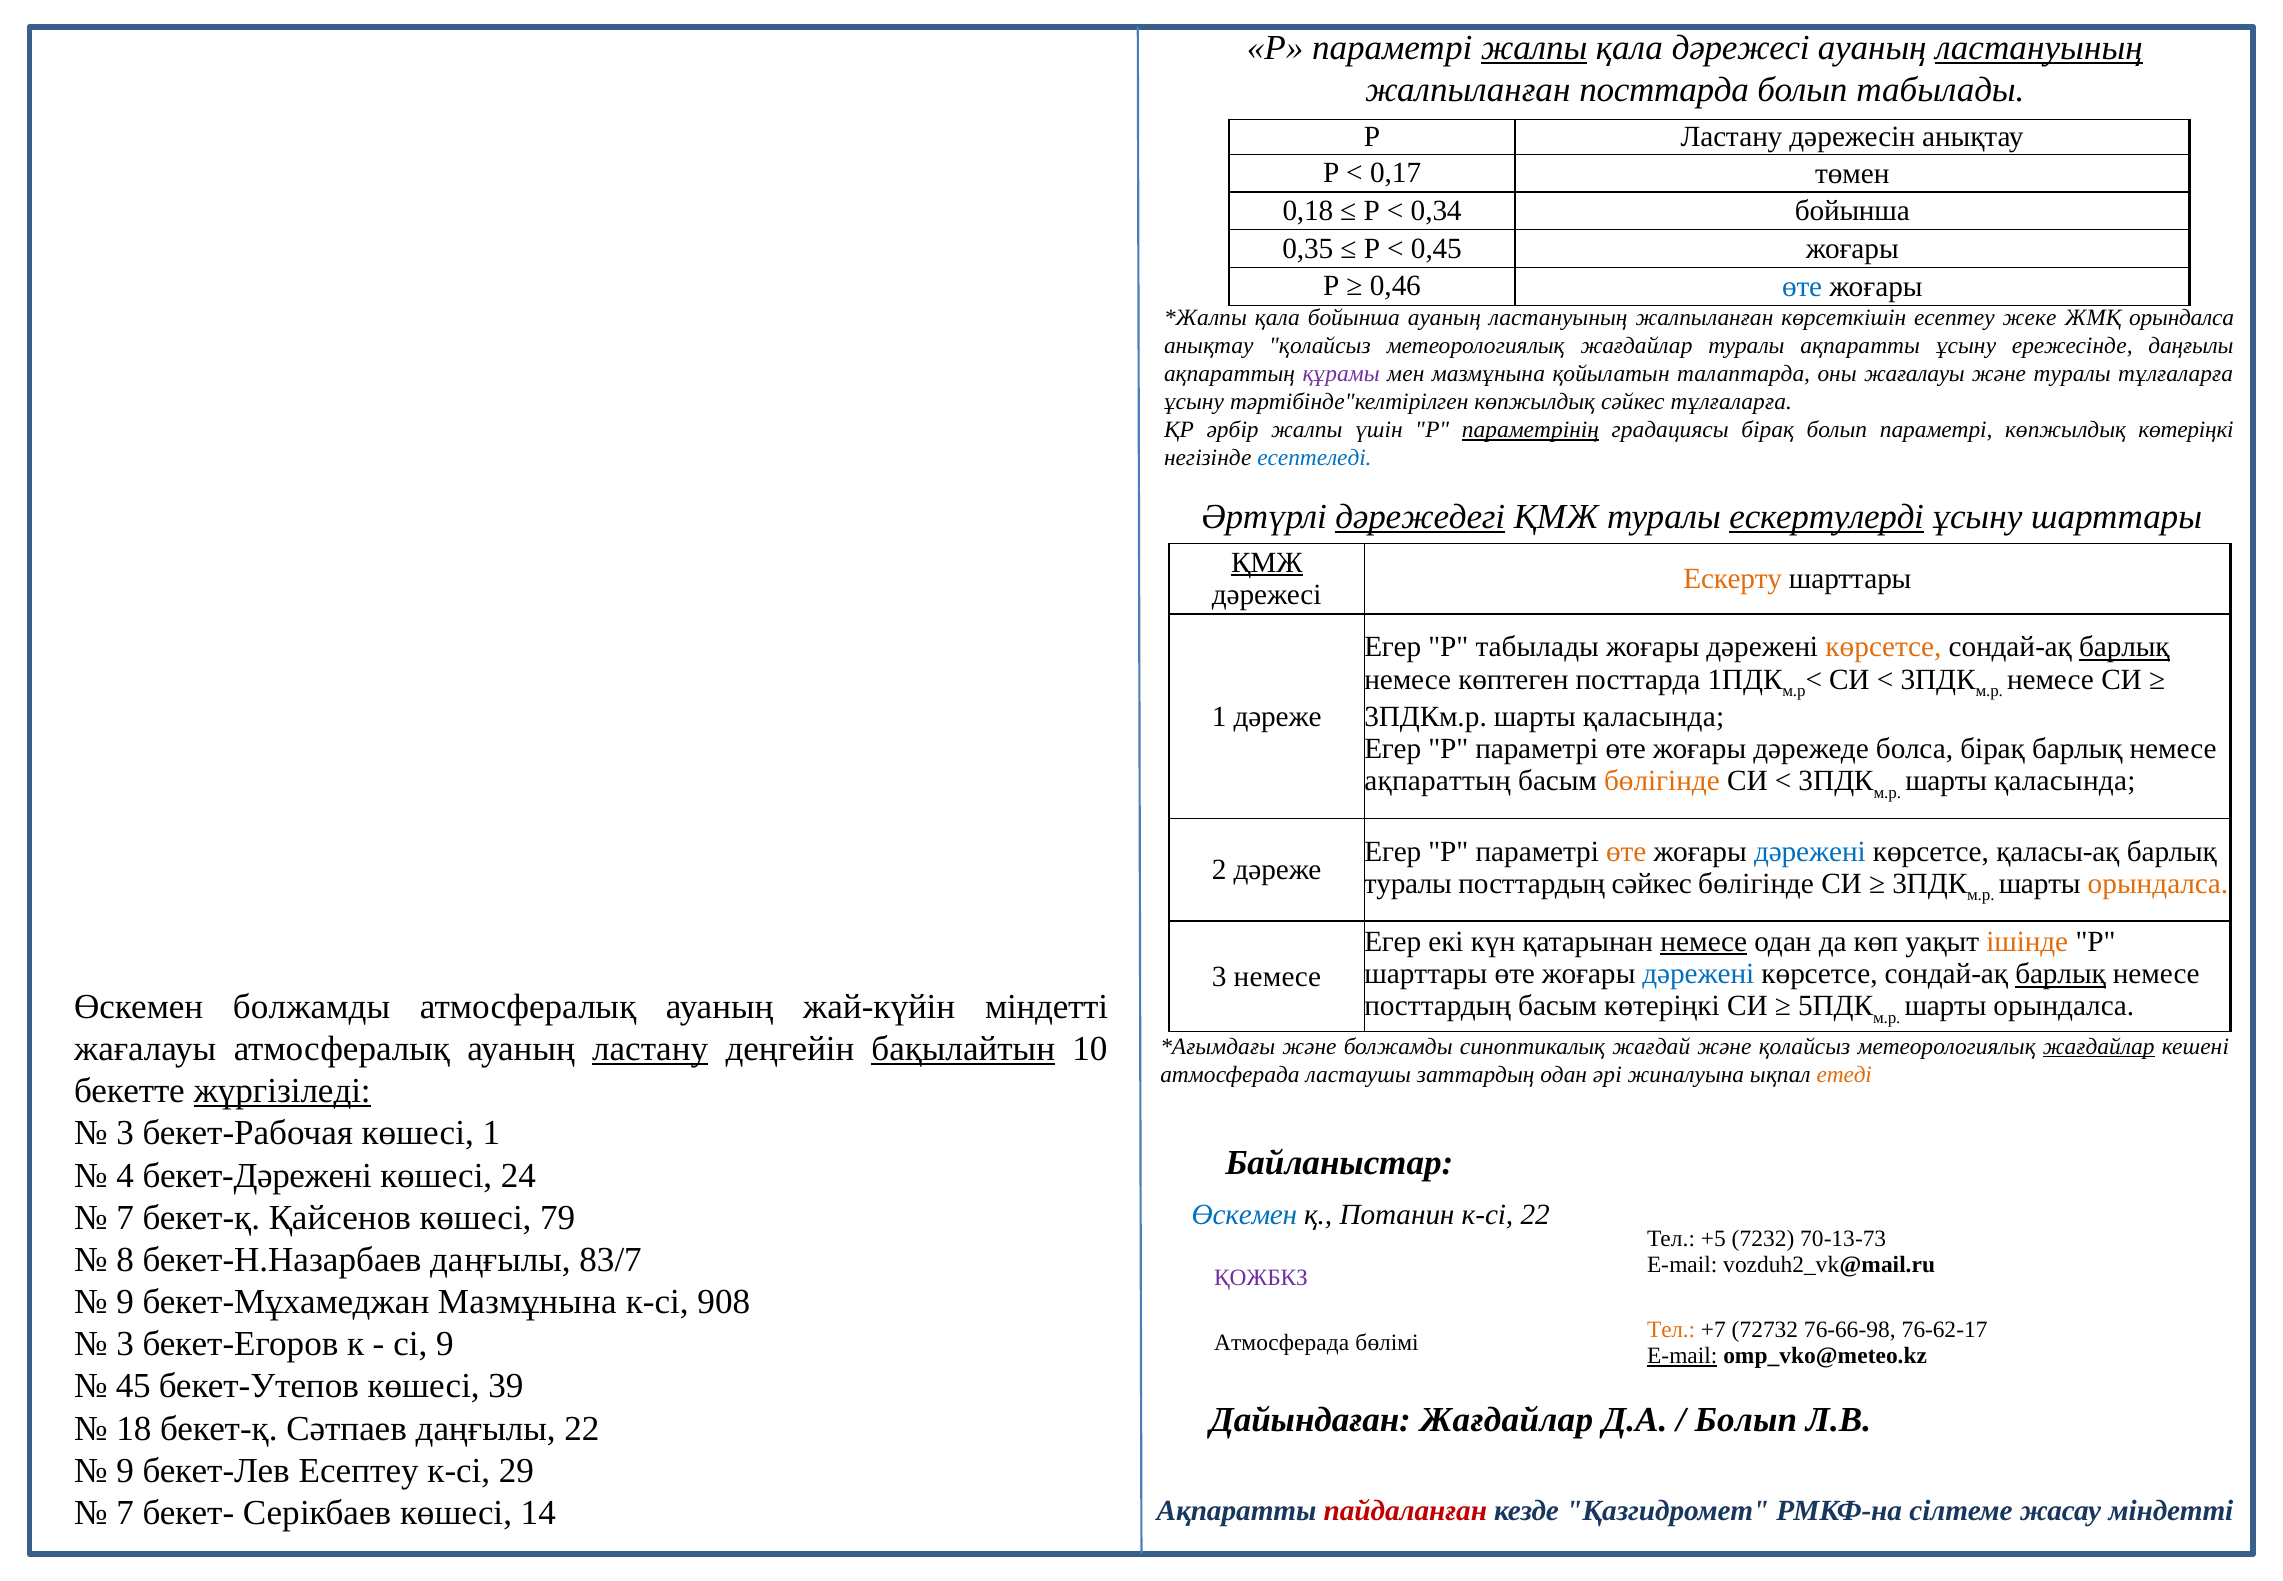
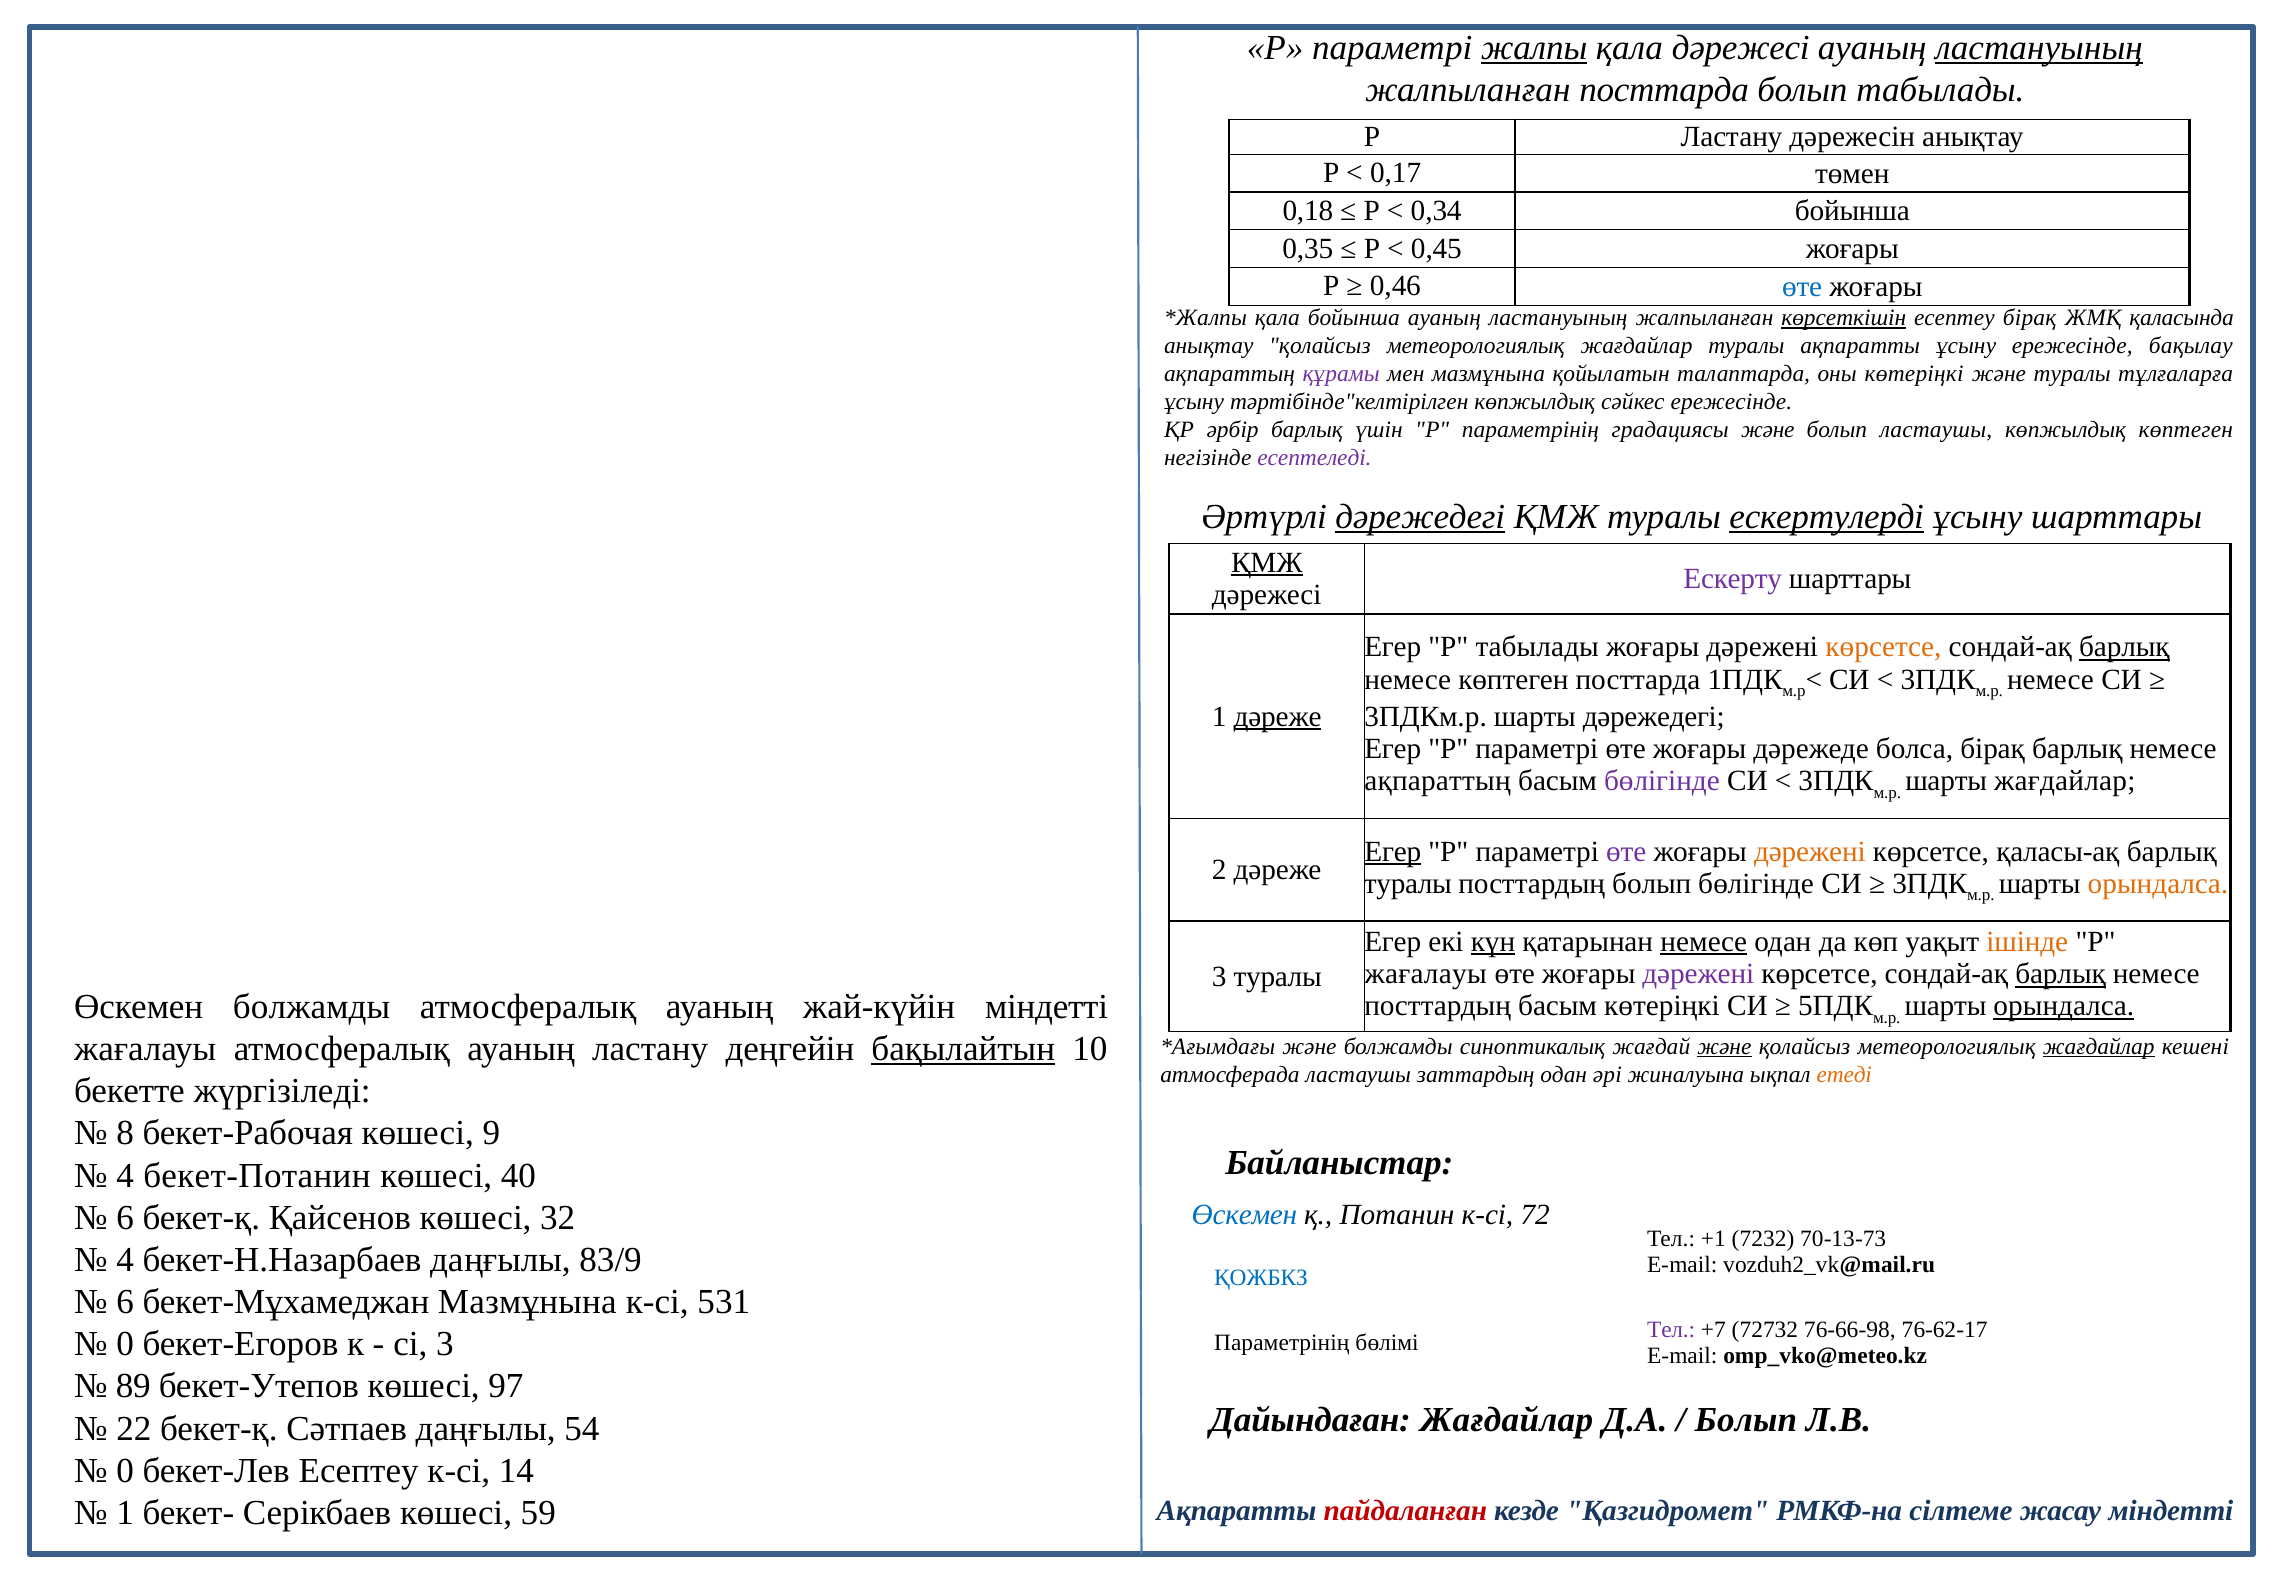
көрсеткішін underline: none -> present (1844, 318)
есептеу жеке: жеке -> бірақ (2030, 318)
ЖМҚ орындалса: орындалса -> қаласында (2182, 318)
ережесінде даңғылы: даңғылы -> бақылау (2191, 346)
оны жағалауы: жағалауы -> көтеріңкі (1914, 374)
сәйкес тұлғаларға: тұлғаларға -> ережесінде (1731, 402)
әрбір жалпы: жалпы -> барлық (1307, 430)
параметрінің underline: present -> none (1530, 430)
градациясы бірақ: бірақ -> және (1768, 430)
болып параметрі: параметрі -> ластаушы (1936, 430)
көпжылдық көтеріңкі: көтеріңкі -> көптеген (2186, 430)
есептеледі colour: blue -> purple (1314, 458)
Ескерту colour: orange -> purple (1733, 579)
дәреже underline: none -> present (1278, 716)
3ПДКм.р шарты қаласында: қаласында -> дәрежедегі (1654, 716)
бөлігінде colour: orange -> purple (1662, 781)
қаласында: қаласында -> жағдайлар (2065, 781)
Егер underline: none -> present (1393, 851)
өте colour: orange -> purple (1626, 851)
дәрежені colour: blue -> orange (1810, 851)
посттардың сәйкес: сәйкес -> болып (1652, 883)
күн underline: none -> present (1493, 941)
шарттары: шарттары -> жағалауы (1426, 974)
дәрежені colour: blue -> purple (1698, 974)
3 немесе: немесе -> туралы (1278, 976)
орындалса underline: none -> present (2064, 1006)
ластану underline: present -> none (650, 1049)
және underline: none -> present (1724, 1046)
жүргізіледі underline: present -> none (282, 1091)
3: 3 -> 8 (125, 1133)
көшесі 1: 1 -> 9 (491, 1133)
бекет-Дәрежені: бекет-Дәрежені -> бекет-Потанин (257, 1175)
24: 24 -> 40 (518, 1175)
к-сі 22: 22 -> 72 (1535, 1215)
7: 7 -> 6 (125, 1217)
79: 79 -> 32 (558, 1217)
+5: +5 -> +1 (1713, 1238)
8: 8 -> 4 (125, 1259)
83/7: 83/7 -> 83/9 (611, 1259)
ҚОЖБКЗ colour: purple -> blue (1261, 1277)
9: 9 -> 6 (125, 1302)
908: 908 -> 531 (724, 1302)
Тел colour: orange -> purple (1671, 1329)
3: 3 -> 0 (125, 1344)
сі 9: 9 -> 3 (445, 1344)
Атмосферада: Атмосферада -> Параметрінің (1282, 1342)
E-mail underline: present -> none (1682, 1355)
45: 45 -> 89 (133, 1386)
39: 39 -> 97 (506, 1386)
18: 18 -> 22 (134, 1428)
даңғылы 22: 22 -> 54 (582, 1428)
9: 9 -> 0 (125, 1470)
29: 29 -> 14 (516, 1470)
7: 7 -> 1 (125, 1512)
14: 14 -> 59 (538, 1512)
